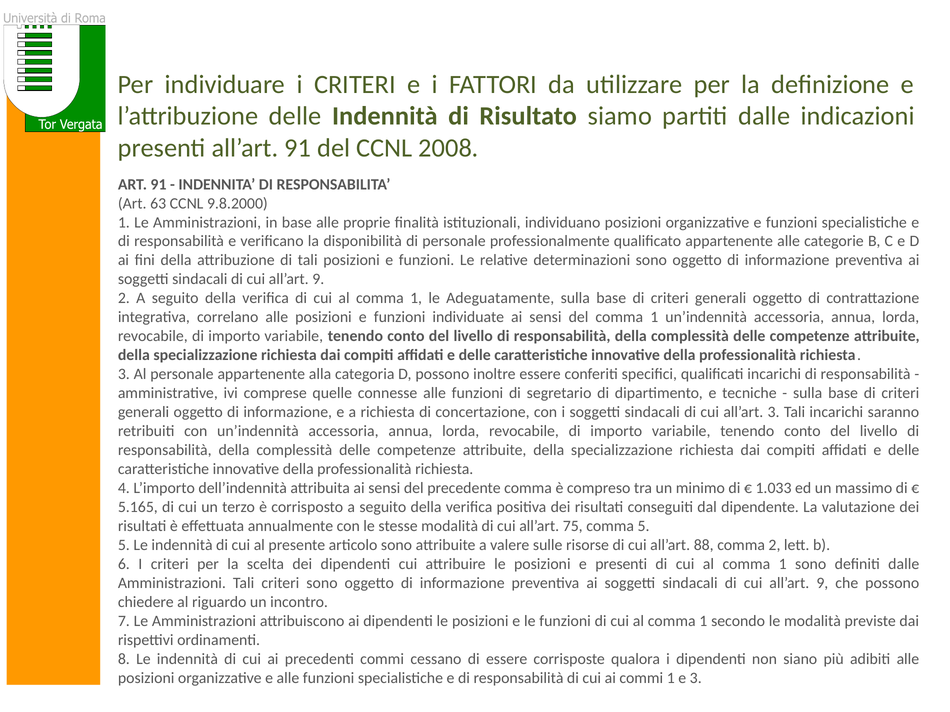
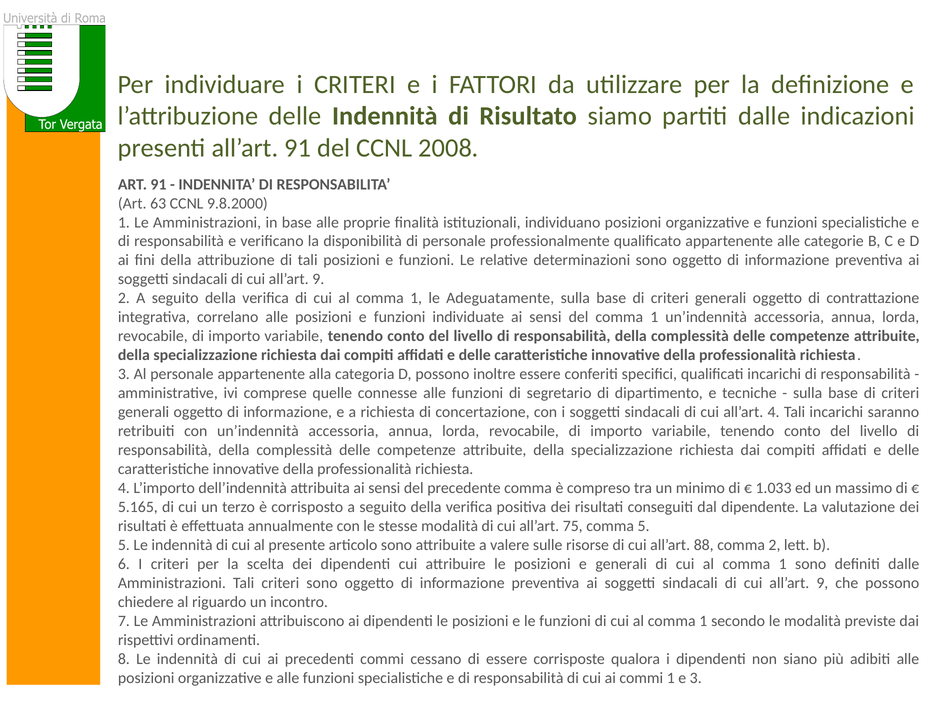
all’art 3: 3 -> 4 (774, 412)
e presenti: presenti -> generali (621, 564)
